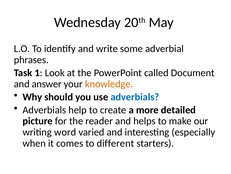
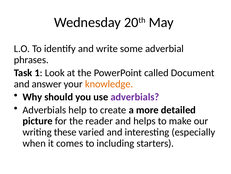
adverbials colour: blue -> purple (135, 97)
word: word -> these (65, 132)
different: different -> including (115, 143)
